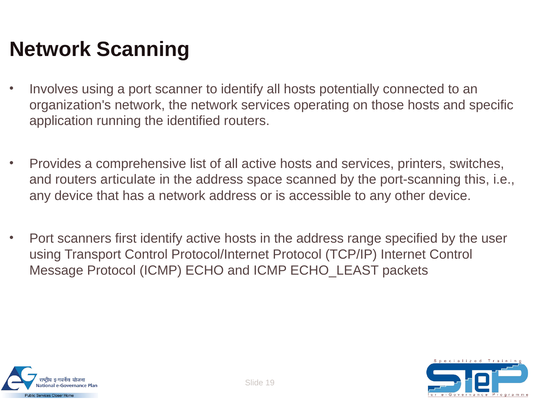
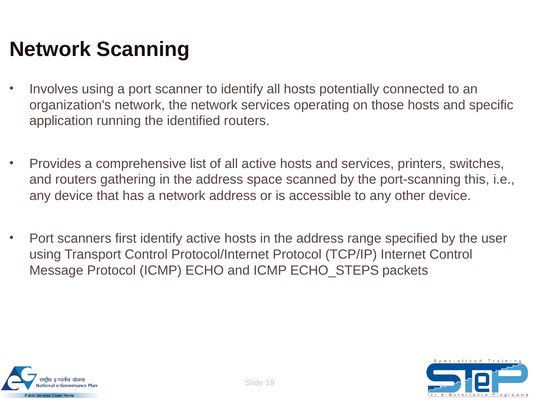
articulate: articulate -> gathering (128, 179)
ECHO_LEAST: ECHO_LEAST -> ECHO_STEPS (335, 270)
